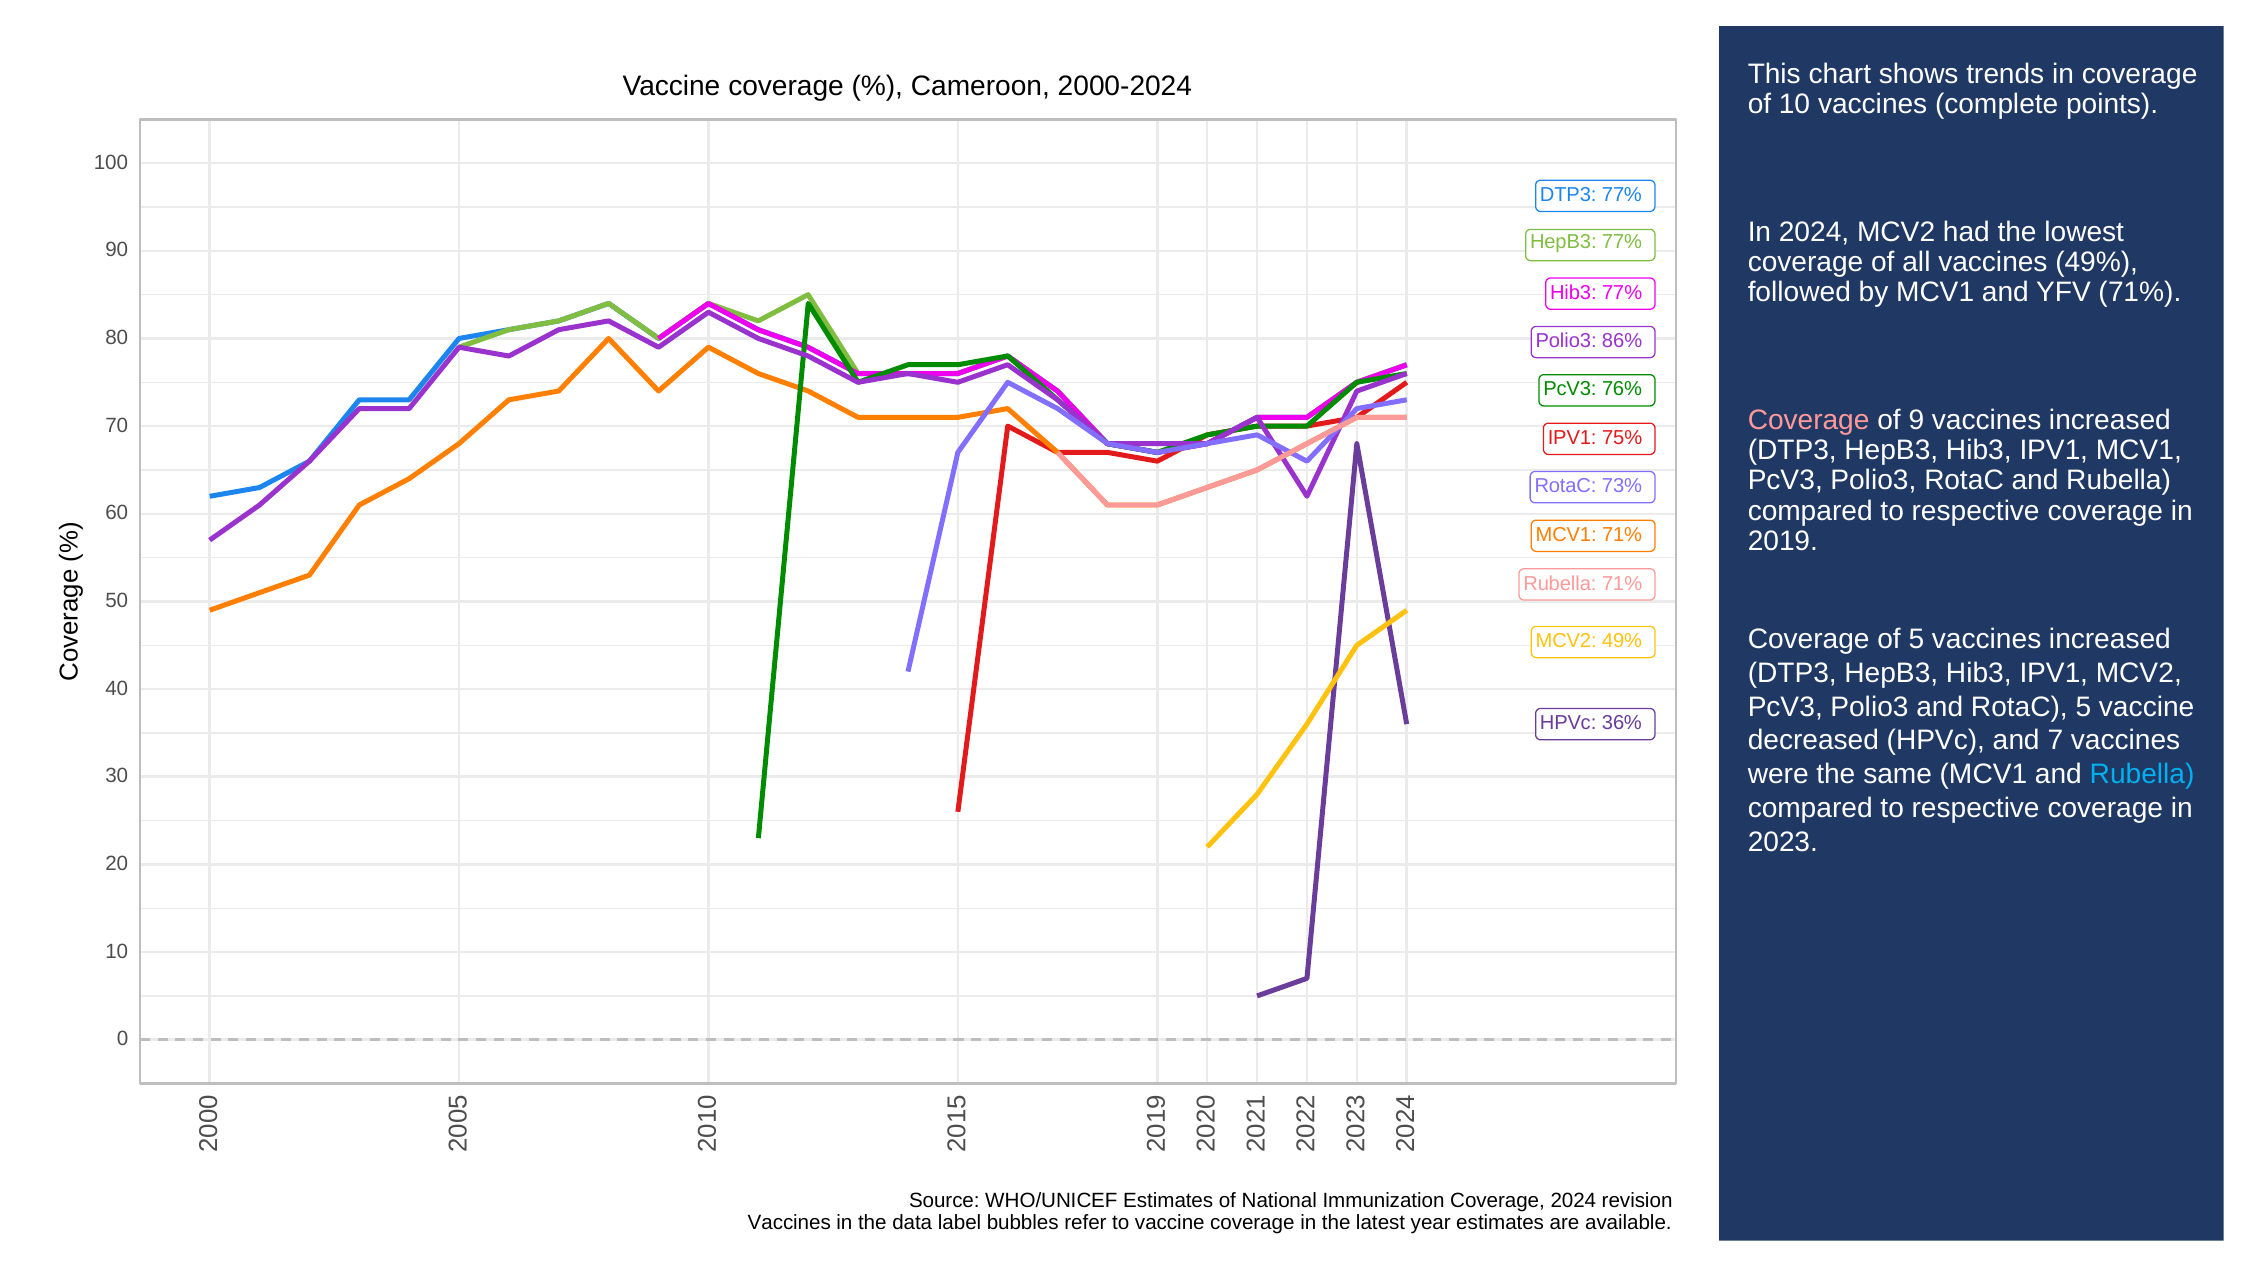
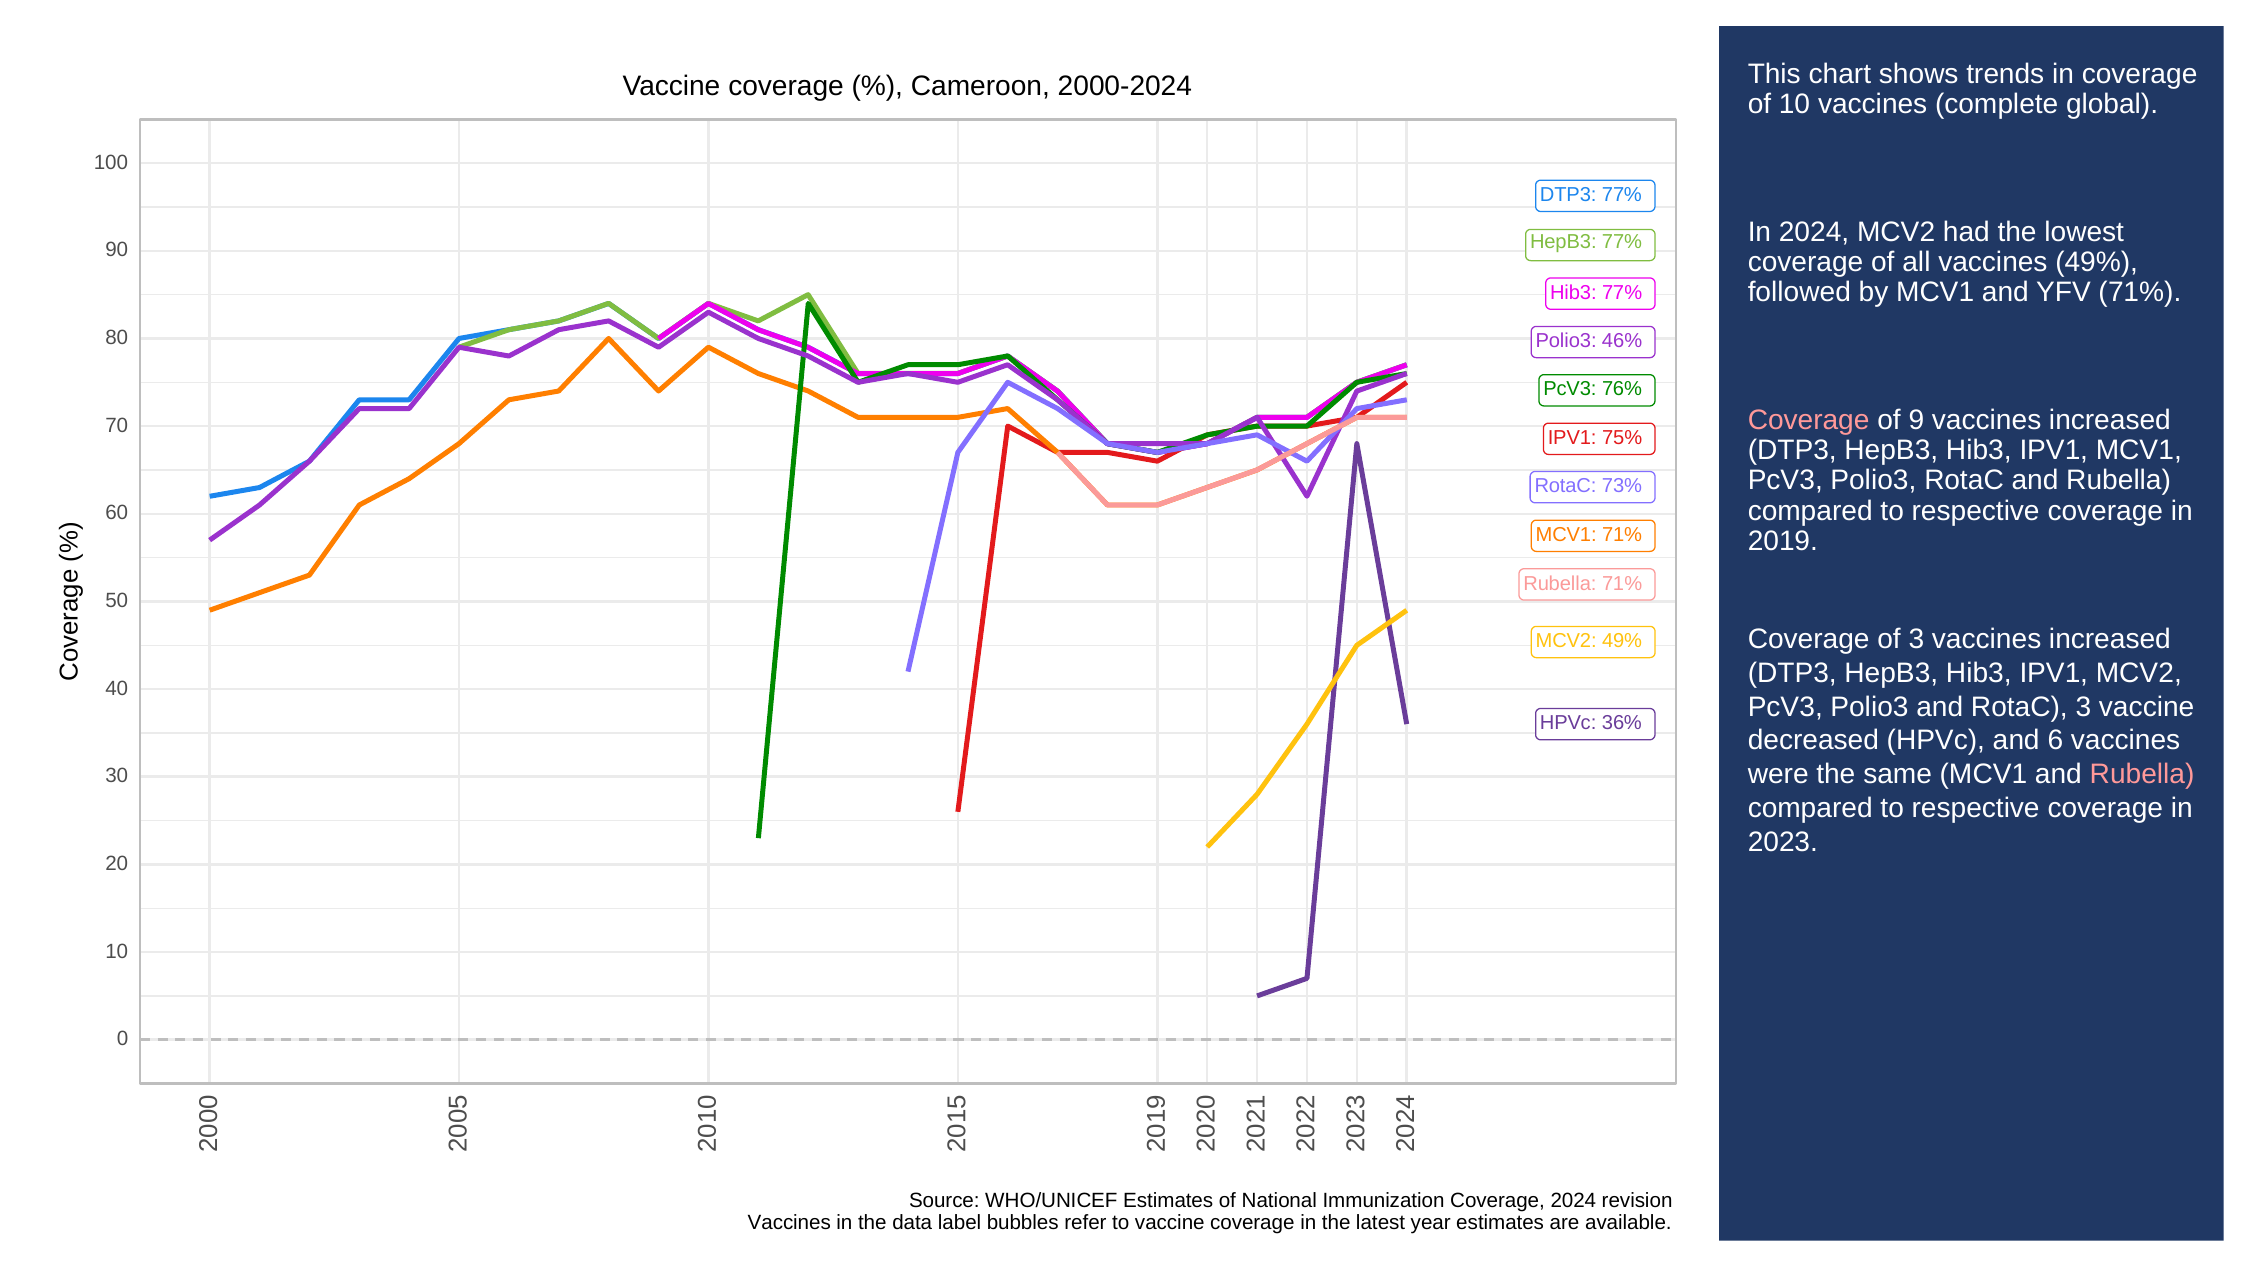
points: points -> global (2112, 104)
86%: 86% -> 46% (1622, 341)
of 5: 5 -> 3 (1916, 639)
RotaC 5: 5 -> 3 (2083, 707)
7: 7 -> 6 (2055, 740)
Rubella colour: light blue -> pink (2142, 774)
